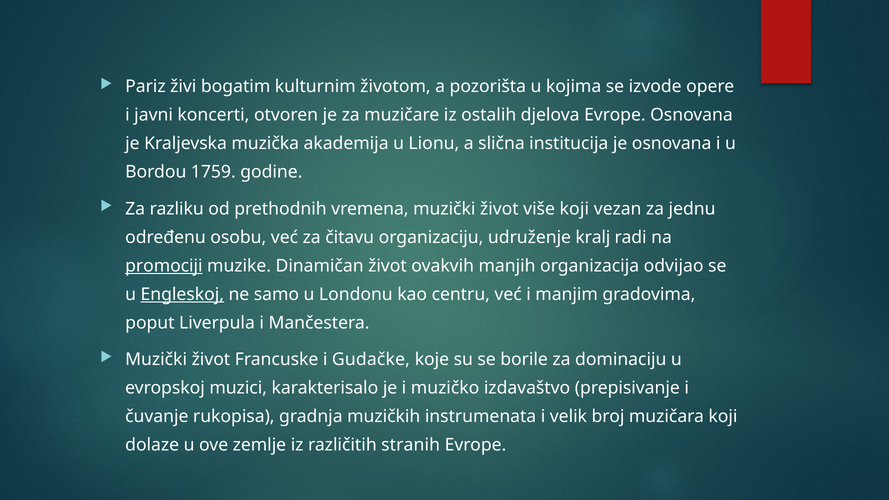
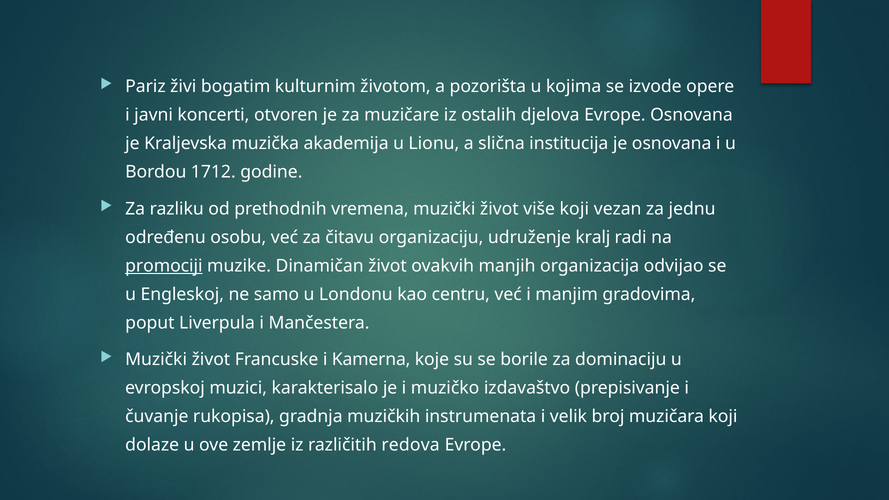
1759: 1759 -> 1712 (213, 172)
Engleskoj underline: present -> none (182, 294)
Gudačke: Gudačke -> Kamerna (371, 360)
stranih: stranih -> redova (411, 445)
